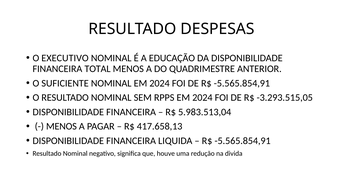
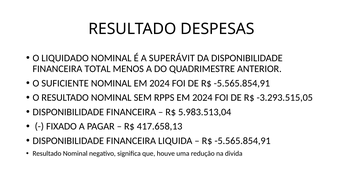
EXECUTIVO: EXECUTIVO -> LIQUIDADO (65, 58)
EDUCAÇÃO: EDUCAÇÃO -> SUPERÁVIT (172, 58)
MENOS: MENOS -> FIXADO (61, 126)
